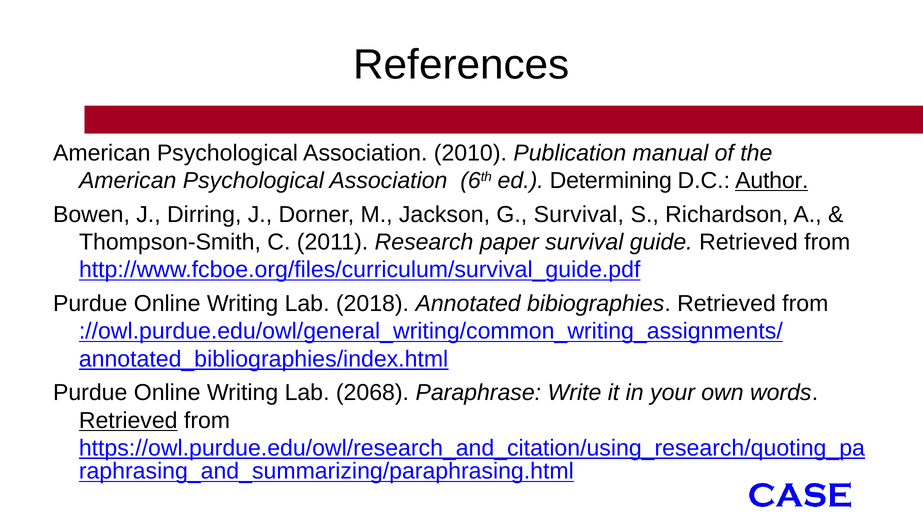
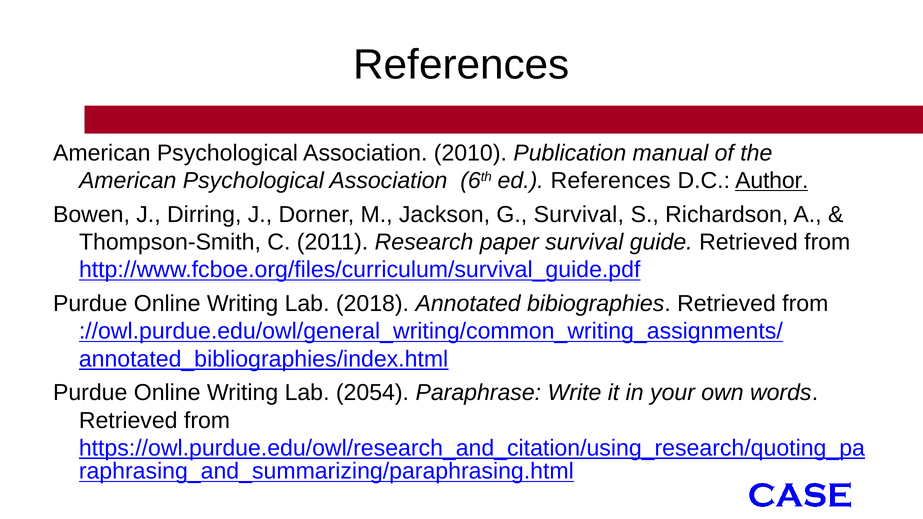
ed Determining: Determining -> References (611, 181)
2068: 2068 -> 2054 (372, 393)
Retrieved underline: present -> none (128, 421)
